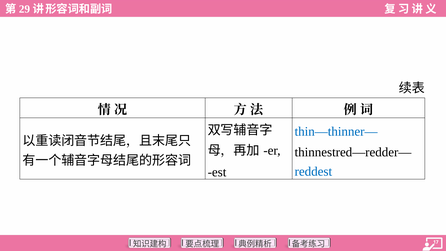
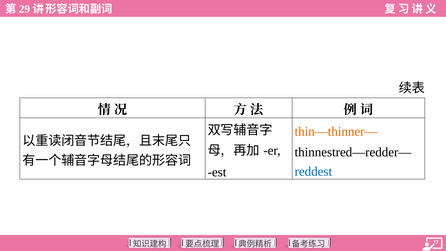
thin—thinner— colour: blue -> orange (336, 132)
